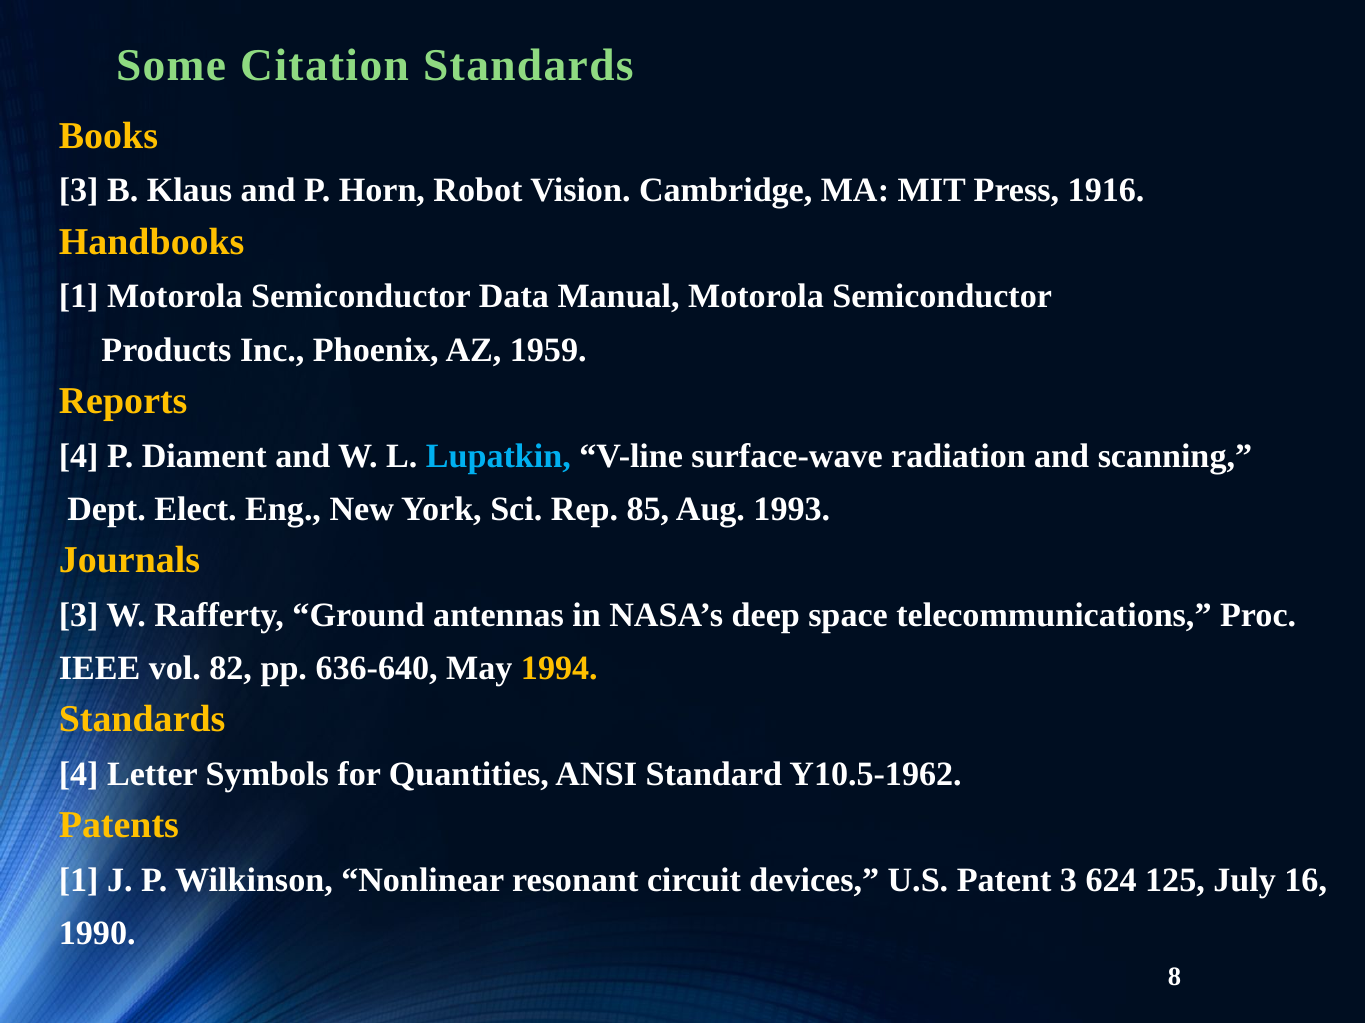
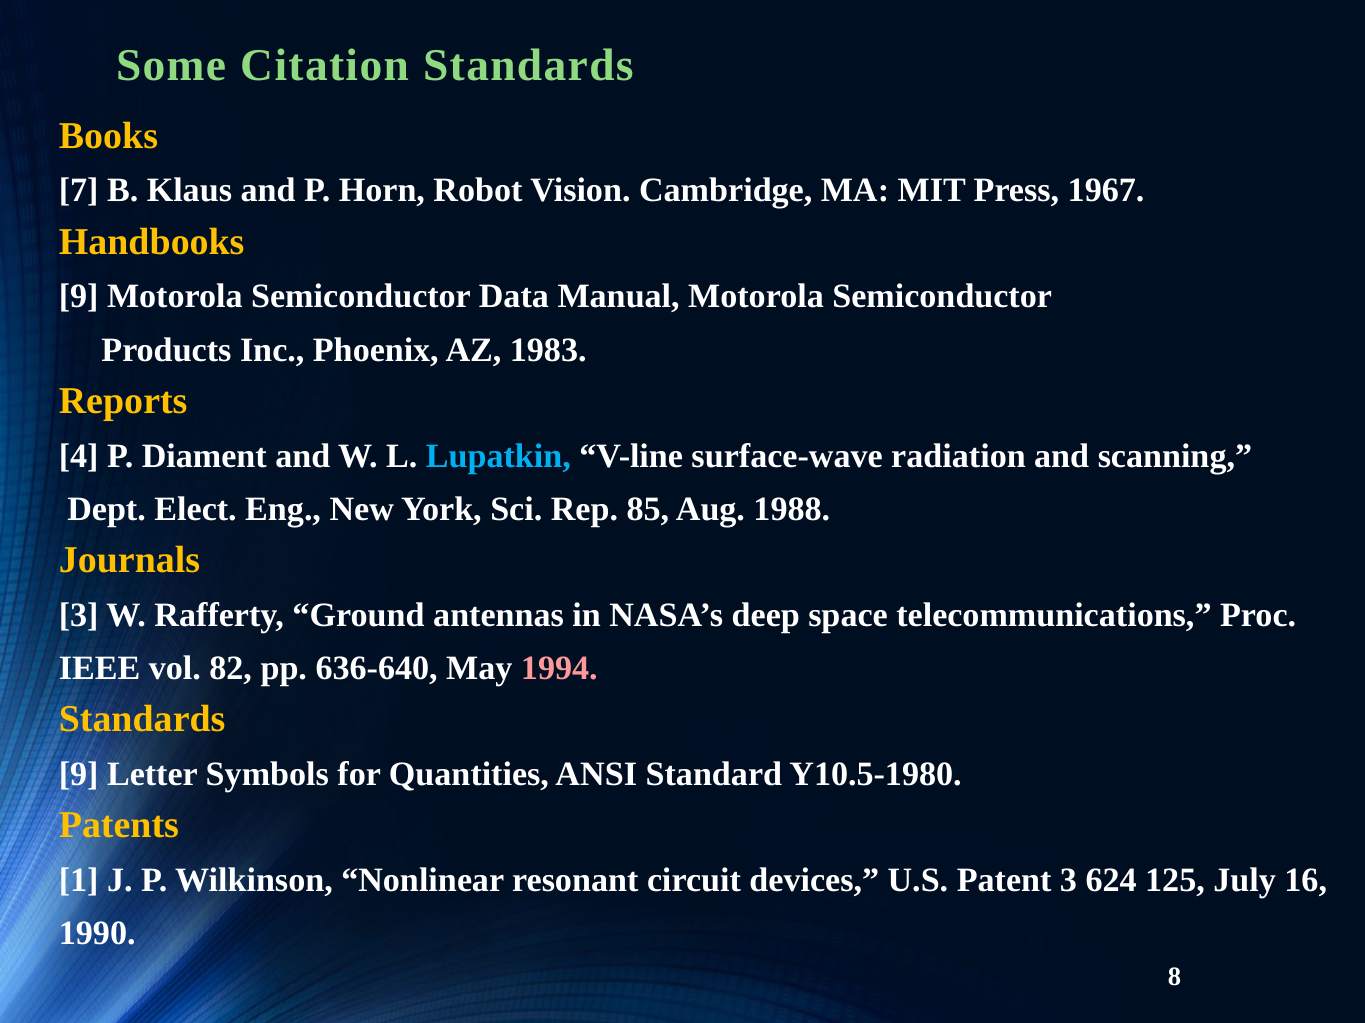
3: 3 -> 7 (79, 191)
1916: 1916 -> 1967 (1106, 191)
1: 1 -> 9 (79, 297)
1959: 1959 -> 1983 (548, 350)
1993: 1993 -> 1988 (792, 509)
1994 colour: yellow -> pink (559, 669)
4: 4 -> 9 (79, 775)
Y10.5-1962: Y10.5-1962 -> Y10.5-1980 (876, 775)
